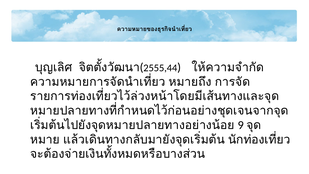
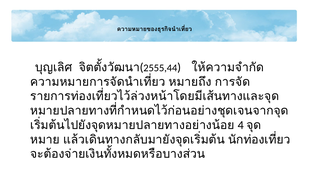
9: 9 -> 4 (241, 125)
